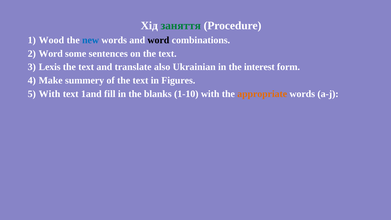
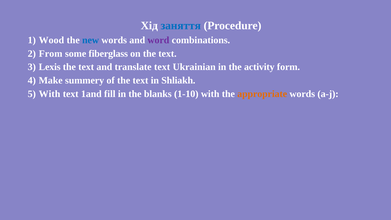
заняття colour: green -> blue (181, 26)
word colour: black -> purple (158, 40)
Word: Word -> From (51, 54)
sentences: sentences -> fiberglass (108, 54)
translate also: also -> text (162, 67)
interest: interest -> activity (259, 67)
Figures: Figures -> Shliakh (178, 80)
